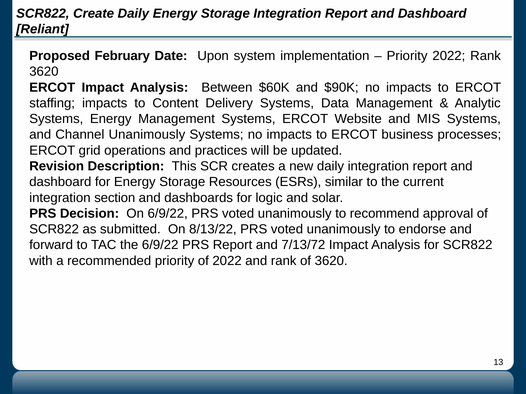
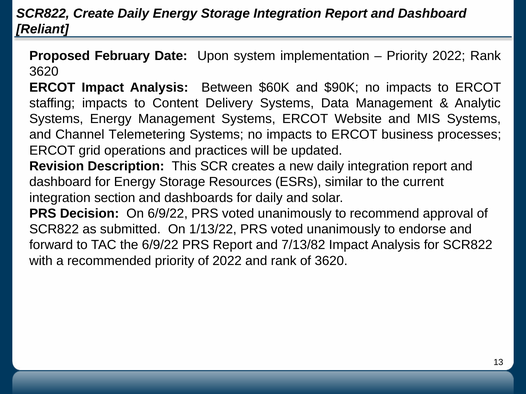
Channel Unanimously: Unanimously -> Telemetering (147, 135)
for logic: logic -> daily (269, 198)
8/13/22: 8/13/22 -> 1/13/22 (213, 230)
7/13/72: 7/13/72 -> 7/13/82 (303, 245)
